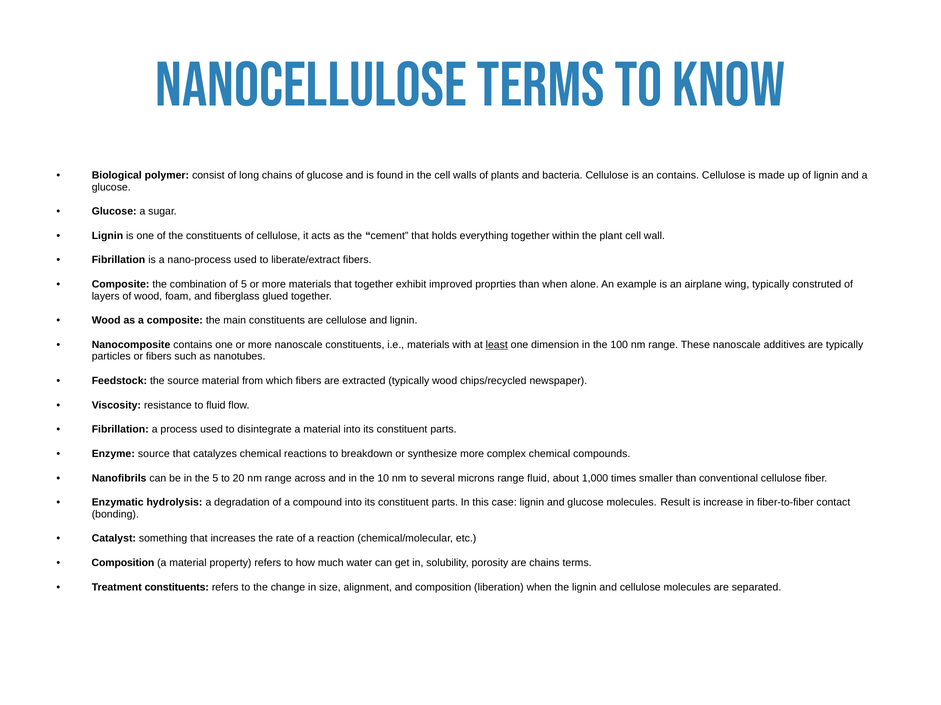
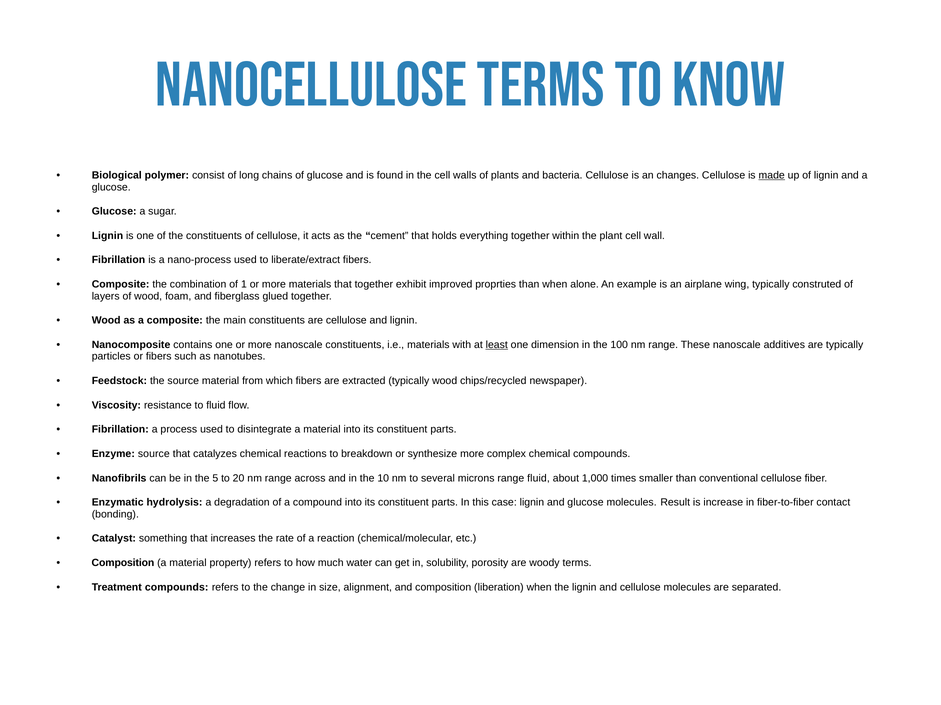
an contains: contains -> changes (678, 175)
made underline: none -> present (772, 175)
of 5: 5 -> 1 (244, 285)
are chains: chains -> woody (544, 563)
Treatment constituents: constituents -> compounds (177, 588)
